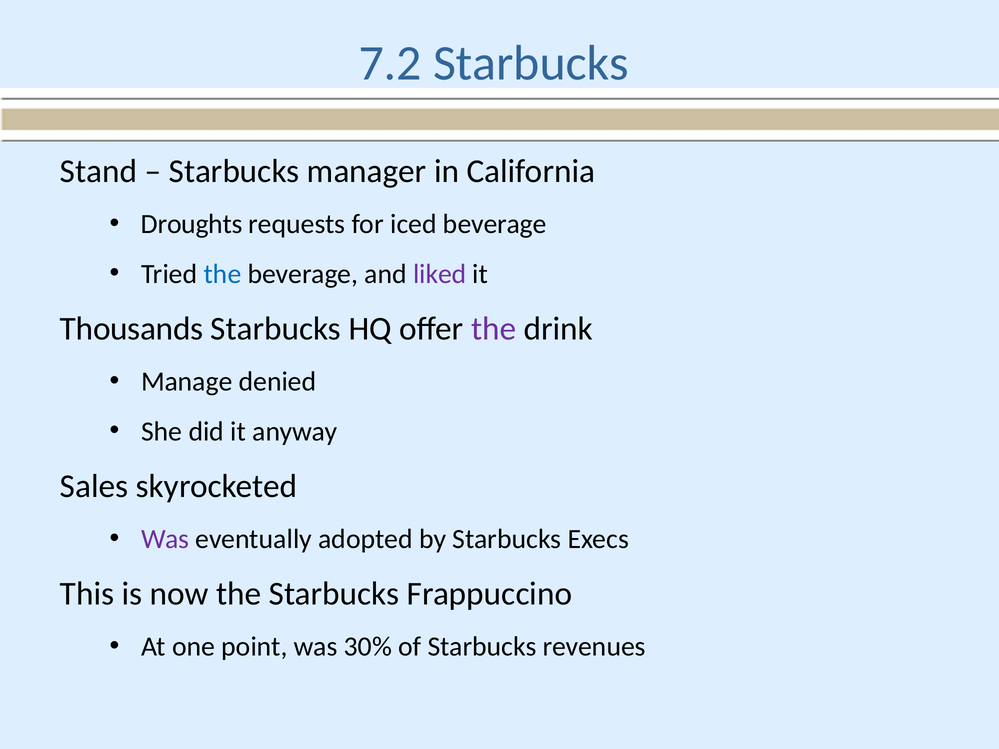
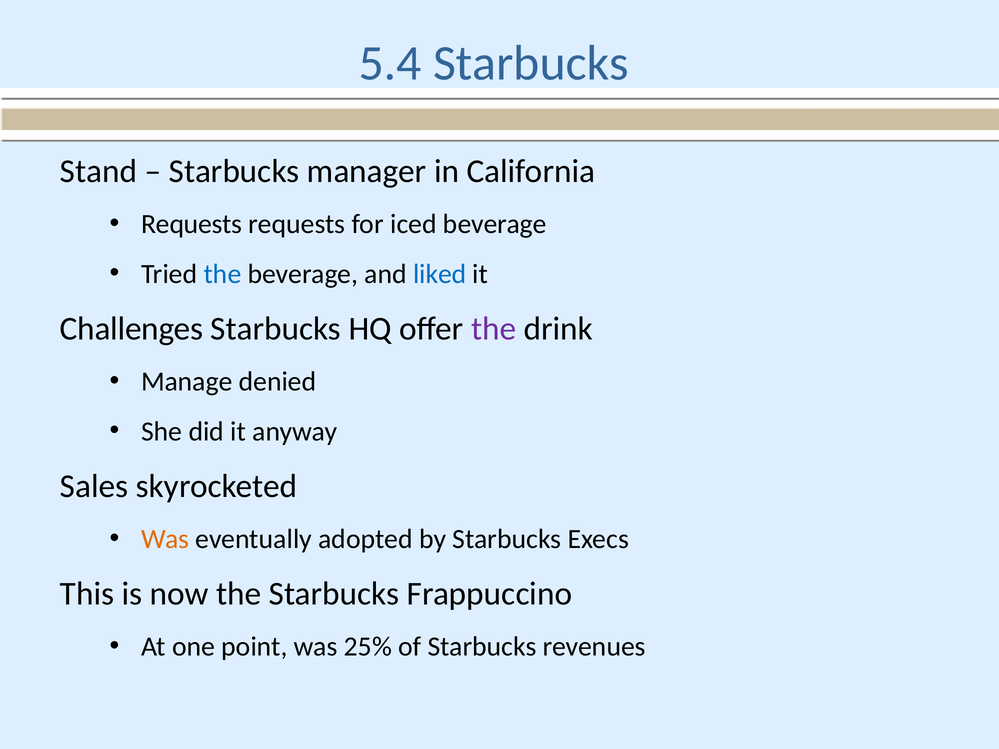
7.2: 7.2 -> 5.4 (390, 63)
Droughts: Droughts -> Requests (192, 224)
liked colour: purple -> blue (440, 274)
Thousands: Thousands -> Challenges (132, 329)
Was colour: purple -> orange (165, 539)
30%: 30% -> 25% (368, 647)
